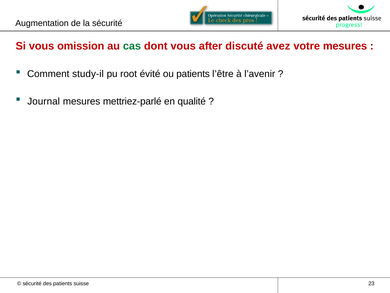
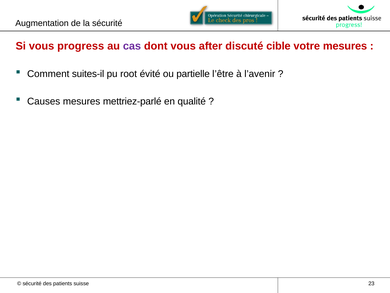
omission: omission -> progress (81, 46)
cas colour: green -> purple (132, 46)
avez: avez -> cible (278, 46)
study-il: study-il -> suites-il (88, 74)
ou patients: patients -> partielle (193, 74)
Journal: Journal -> Causes (44, 101)
